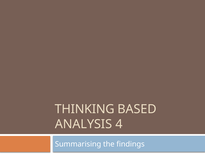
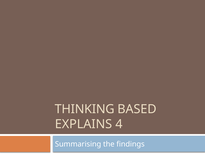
ANALYSIS: ANALYSIS -> EXPLAINS (84, 124)
